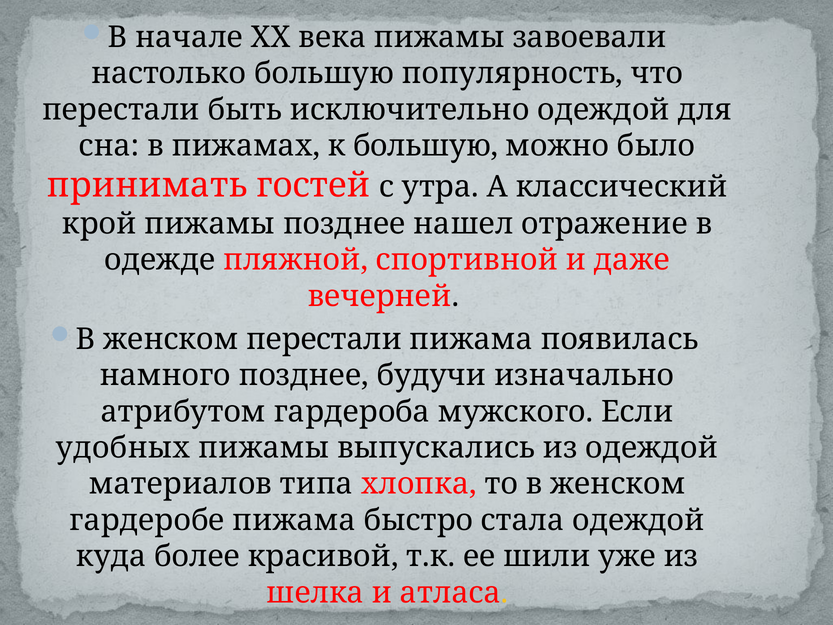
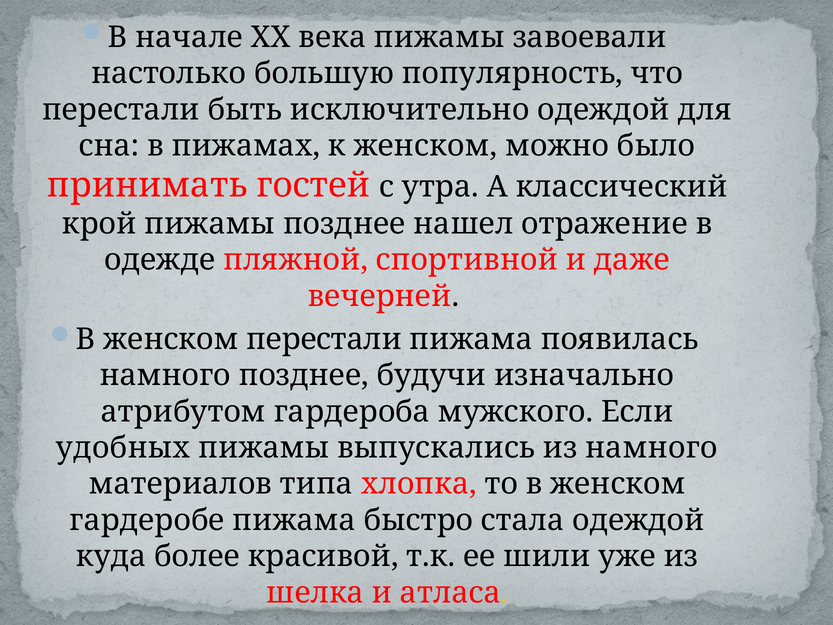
к большую: большую -> женском (425, 146)
из одеждой: одеждой -> намного (651, 448)
